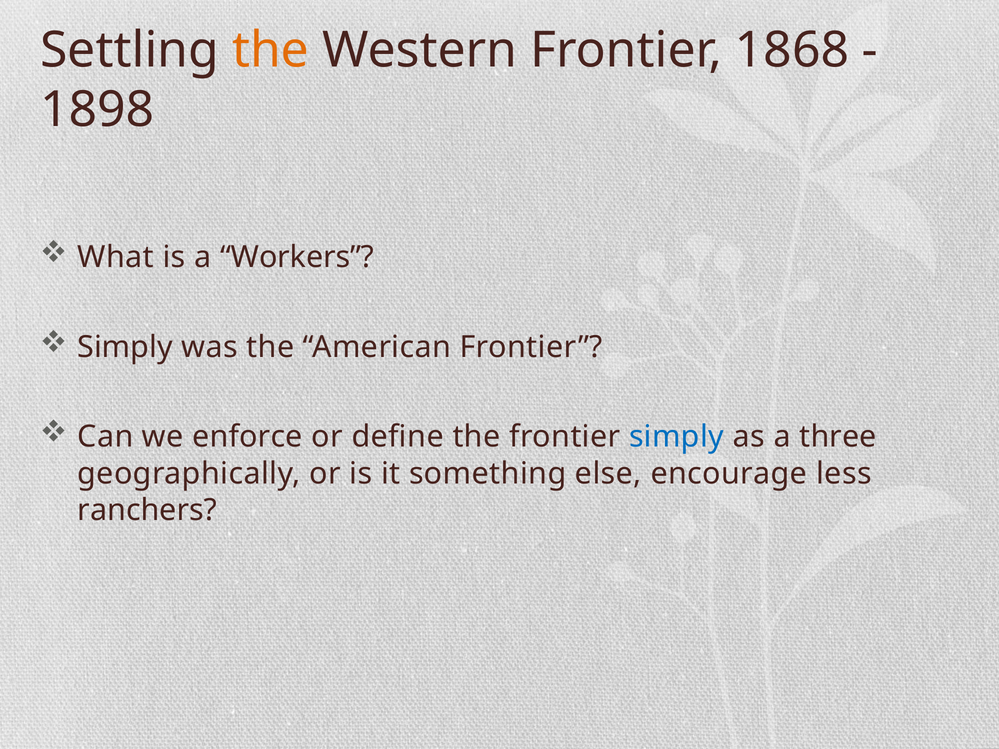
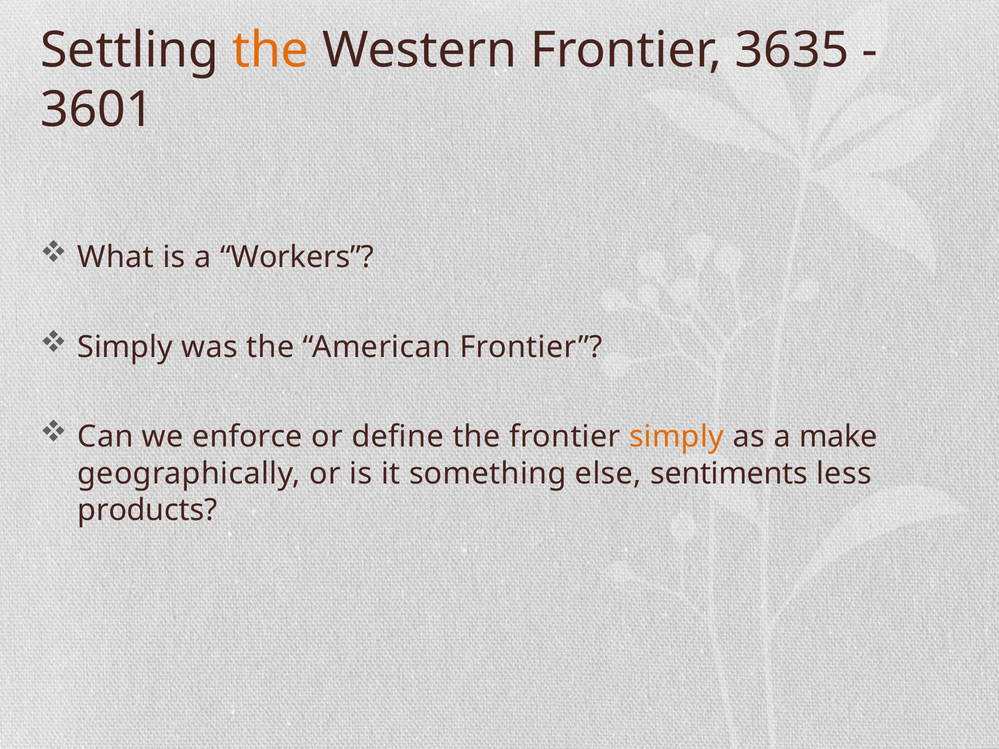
1868: 1868 -> 3635 (792, 50)
1898: 1898 -> 3601 (97, 110)
simply colour: blue -> orange (676, 437)
three: three -> make (838, 437)
encourage: encourage -> sentiments (729, 474)
ranchers: ranchers -> products (147, 510)
